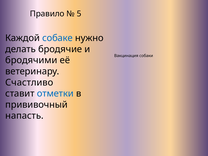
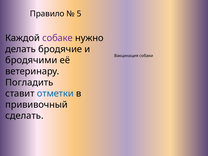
собаке colour: blue -> purple (57, 38)
Счастливо: Счастливо -> Погладить (29, 82)
напасть: напасть -> сделать (24, 116)
